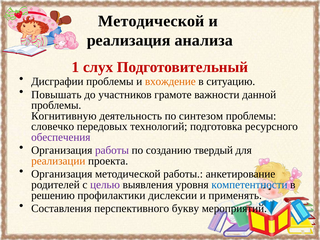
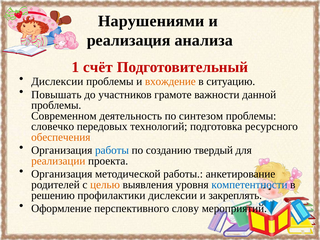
Методической: Методической -> Нарушениями (151, 21)
слух: слух -> счёт (98, 67)
Дисграфии: Дисграфии -> Дислексии (57, 82)
Когнитивную: Когнитивную -> Современном (64, 116)
обеспечения colour: purple -> orange (61, 137)
работы colour: purple -> blue (112, 150)
целью colour: purple -> orange (105, 185)
применять: применять -> закреплять (235, 195)
Составления: Составления -> Оформление (61, 208)
букву: букву -> слову (185, 208)
